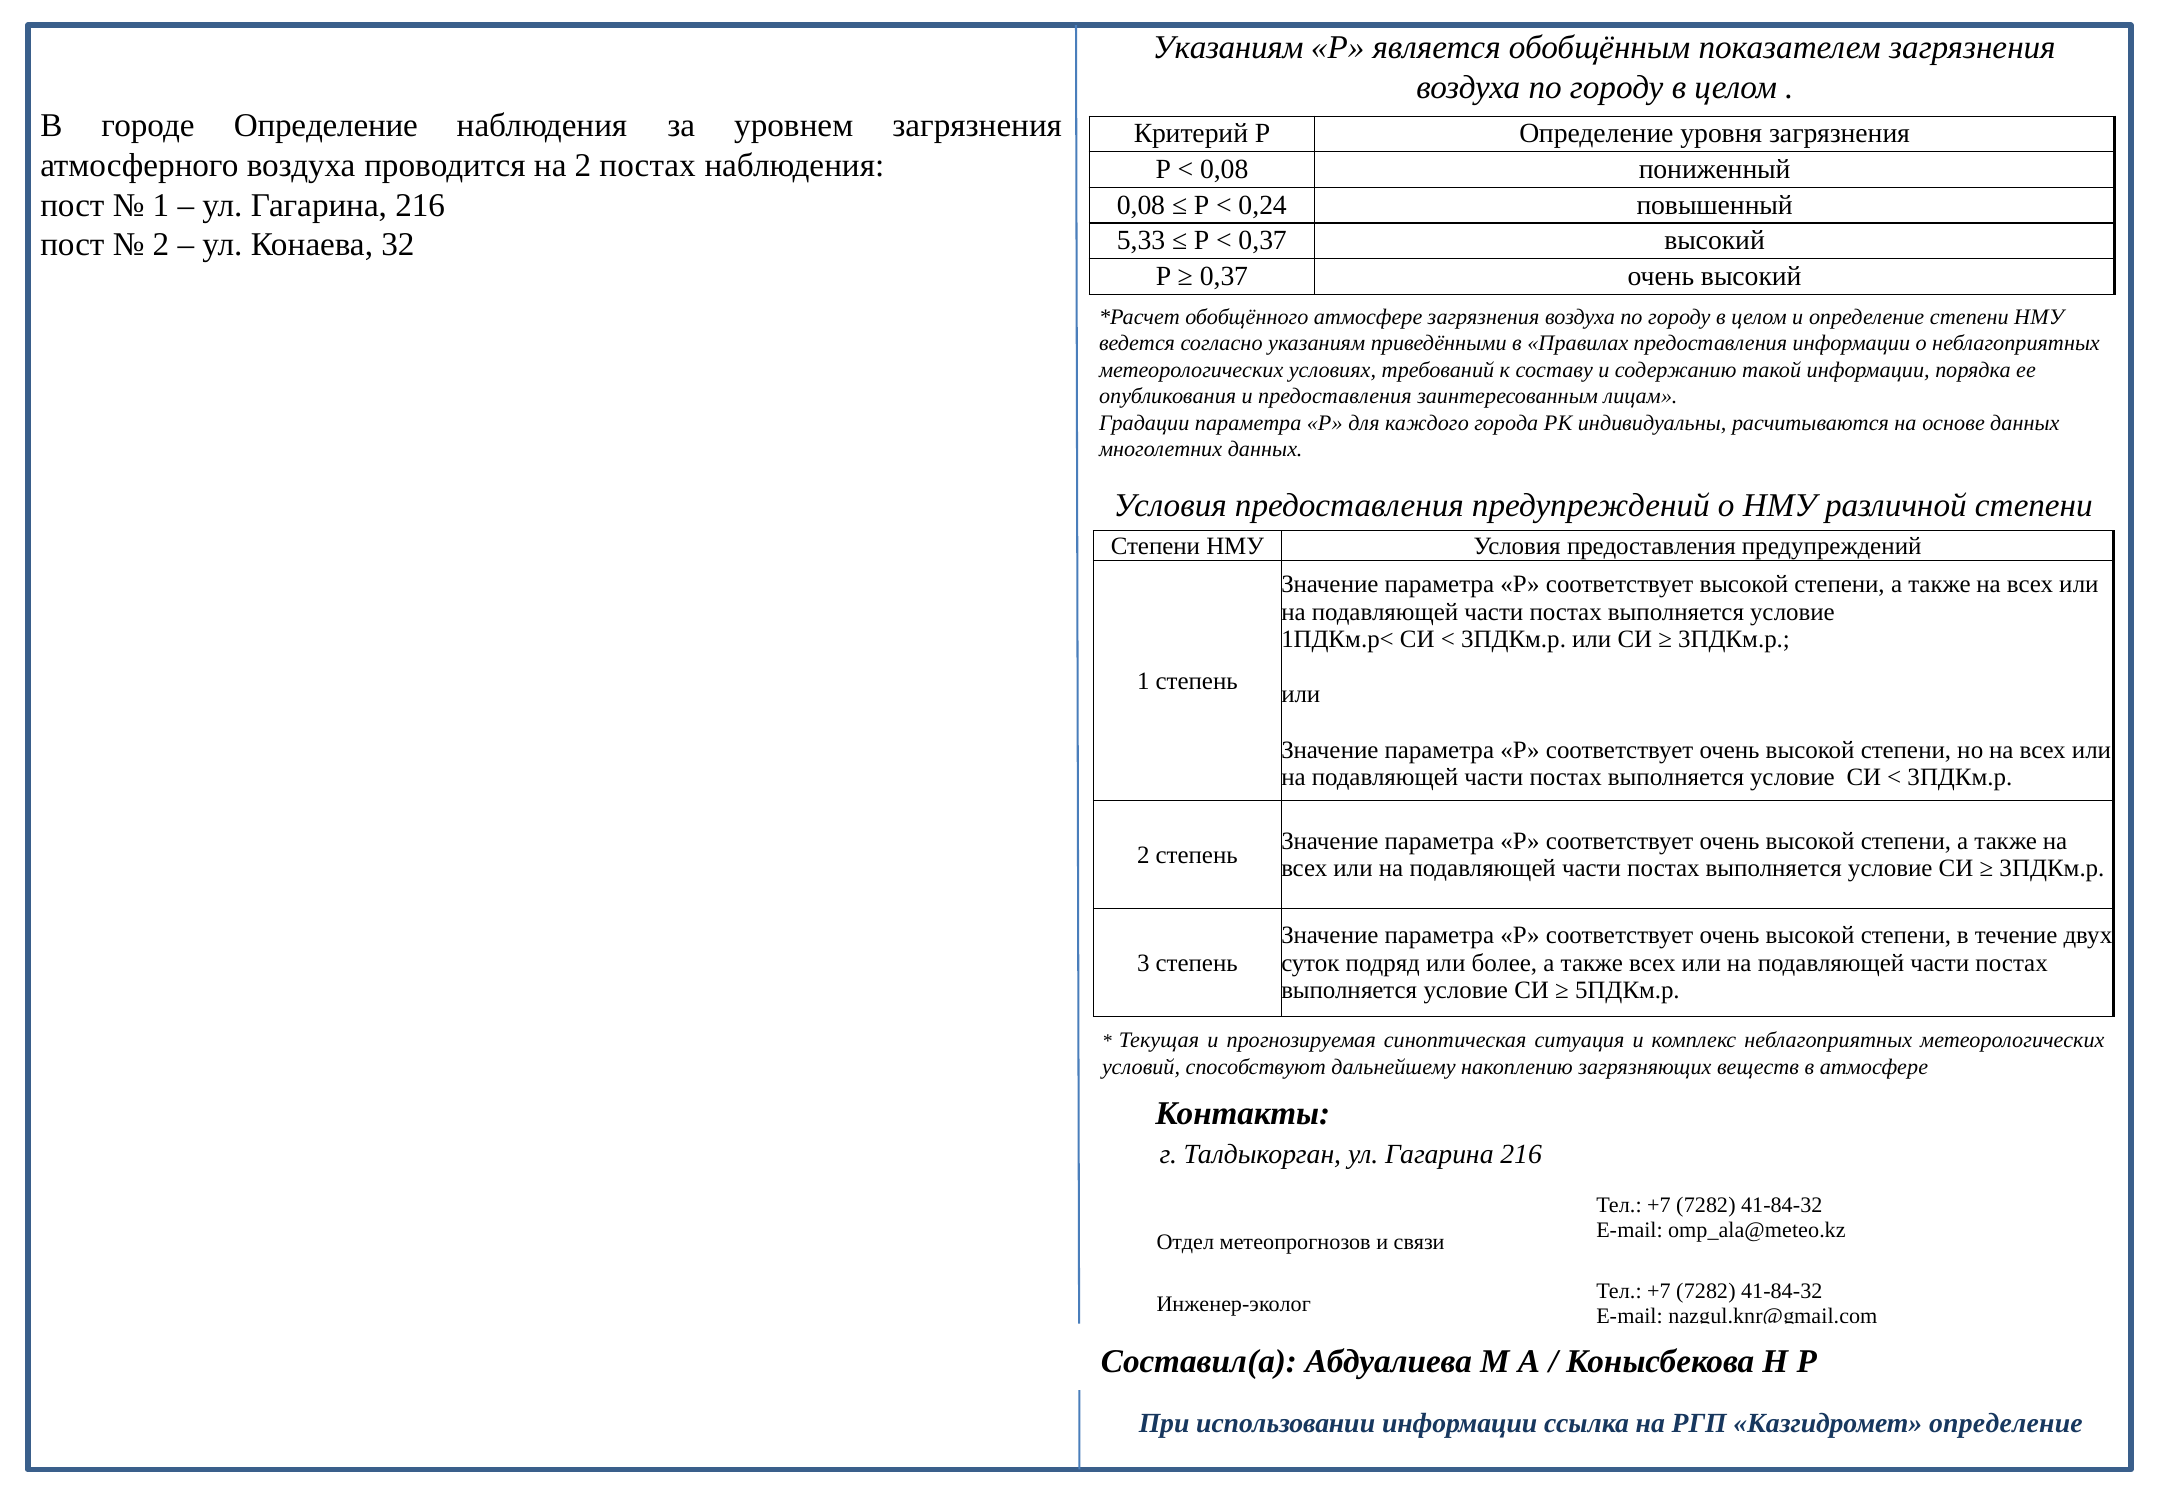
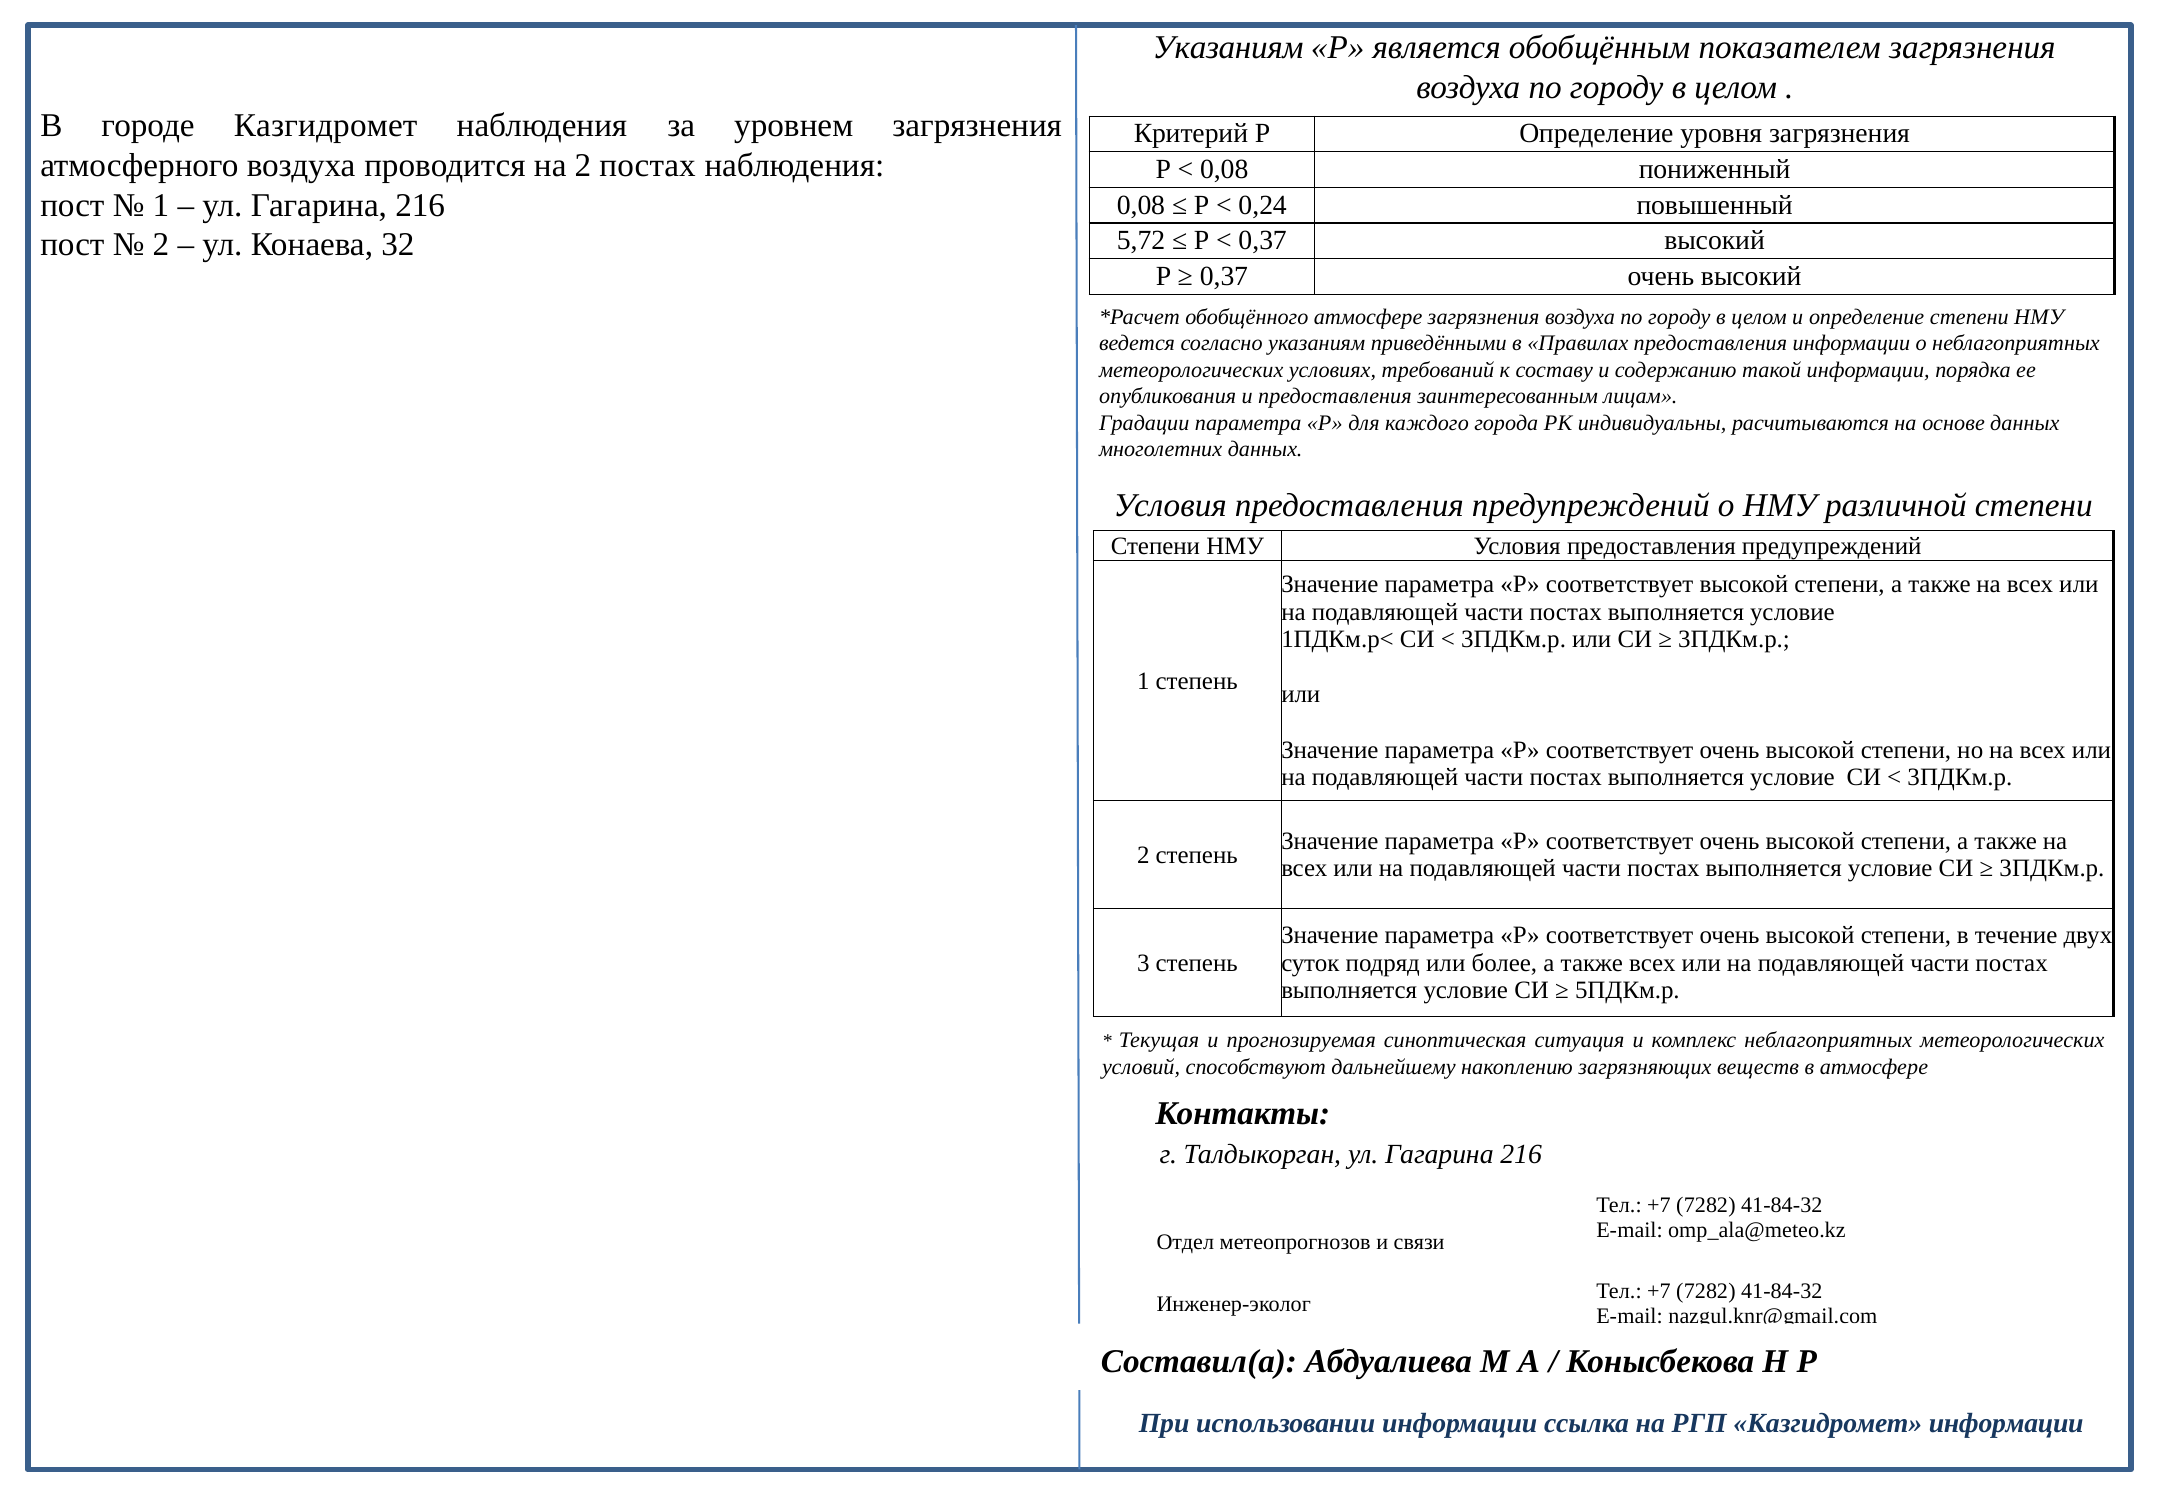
городе Определение: Определение -> Казгидромет (326, 125)
5,33: 5,33 -> 5,72 (1141, 241)
Казгидромет определение: определение -> информации (2006, 1423)
